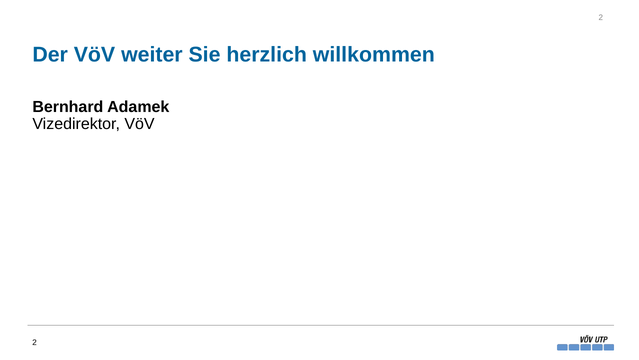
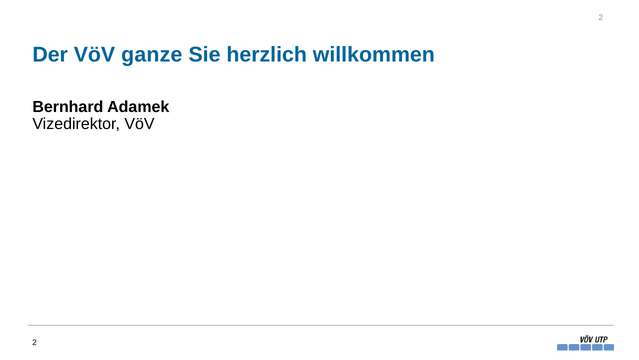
weiter: weiter -> ganze (152, 54)
